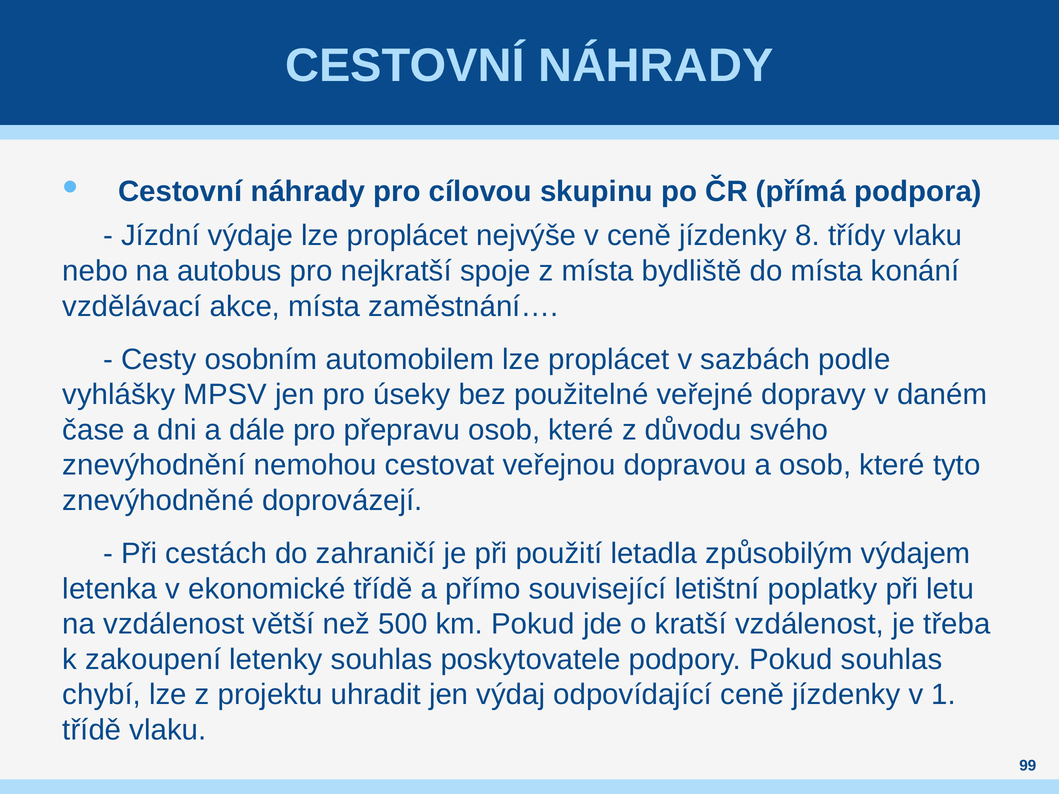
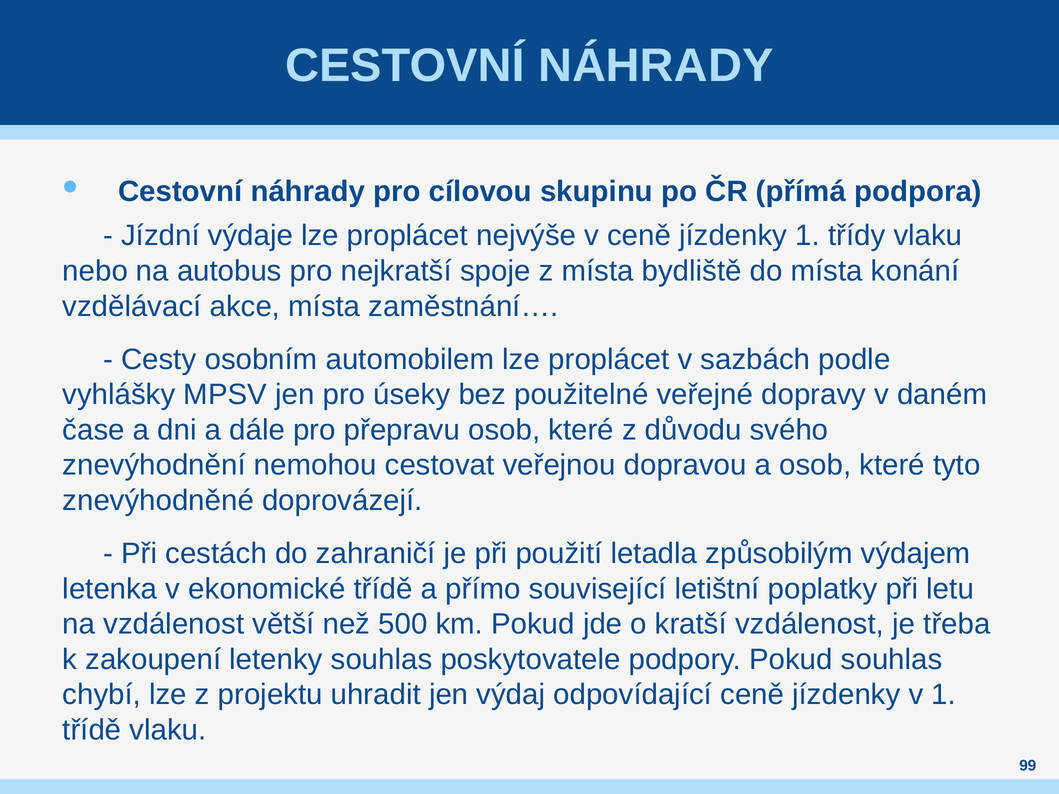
jízdenky 8: 8 -> 1 (808, 236)
